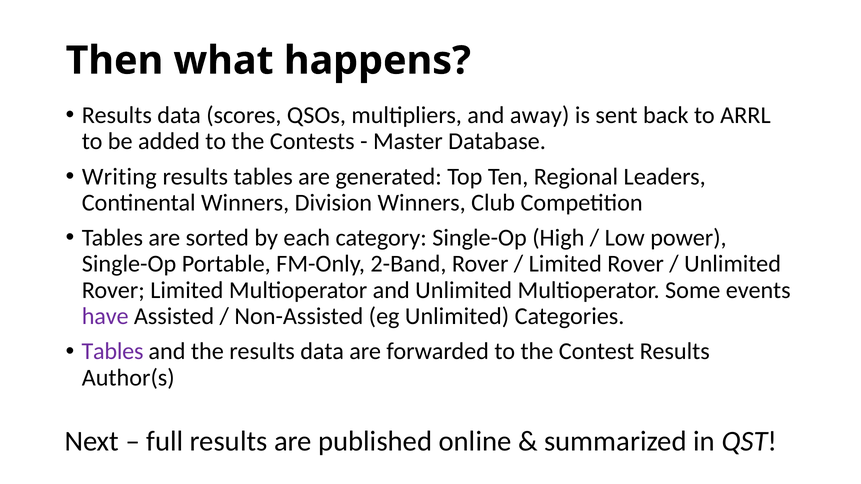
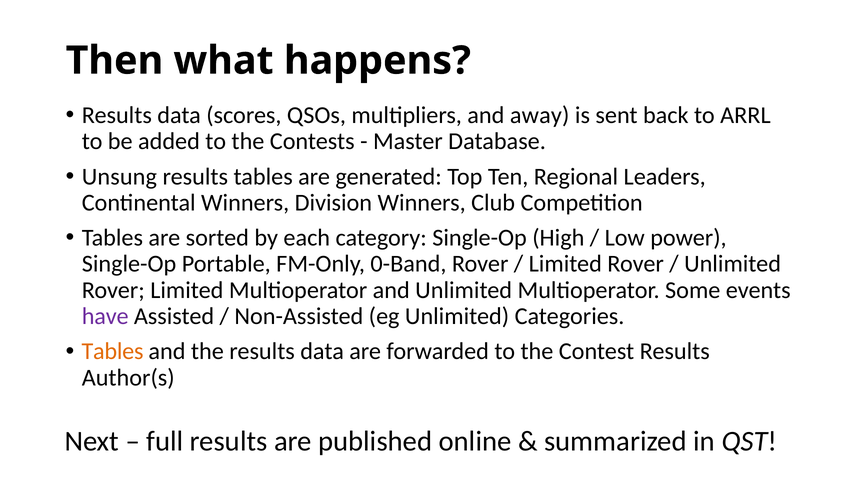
Writing: Writing -> Unsung (119, 177)
2-Band: 2-Band -> 0-Band (408, 264)
Tables colour: purple -> orange (113, 352)
